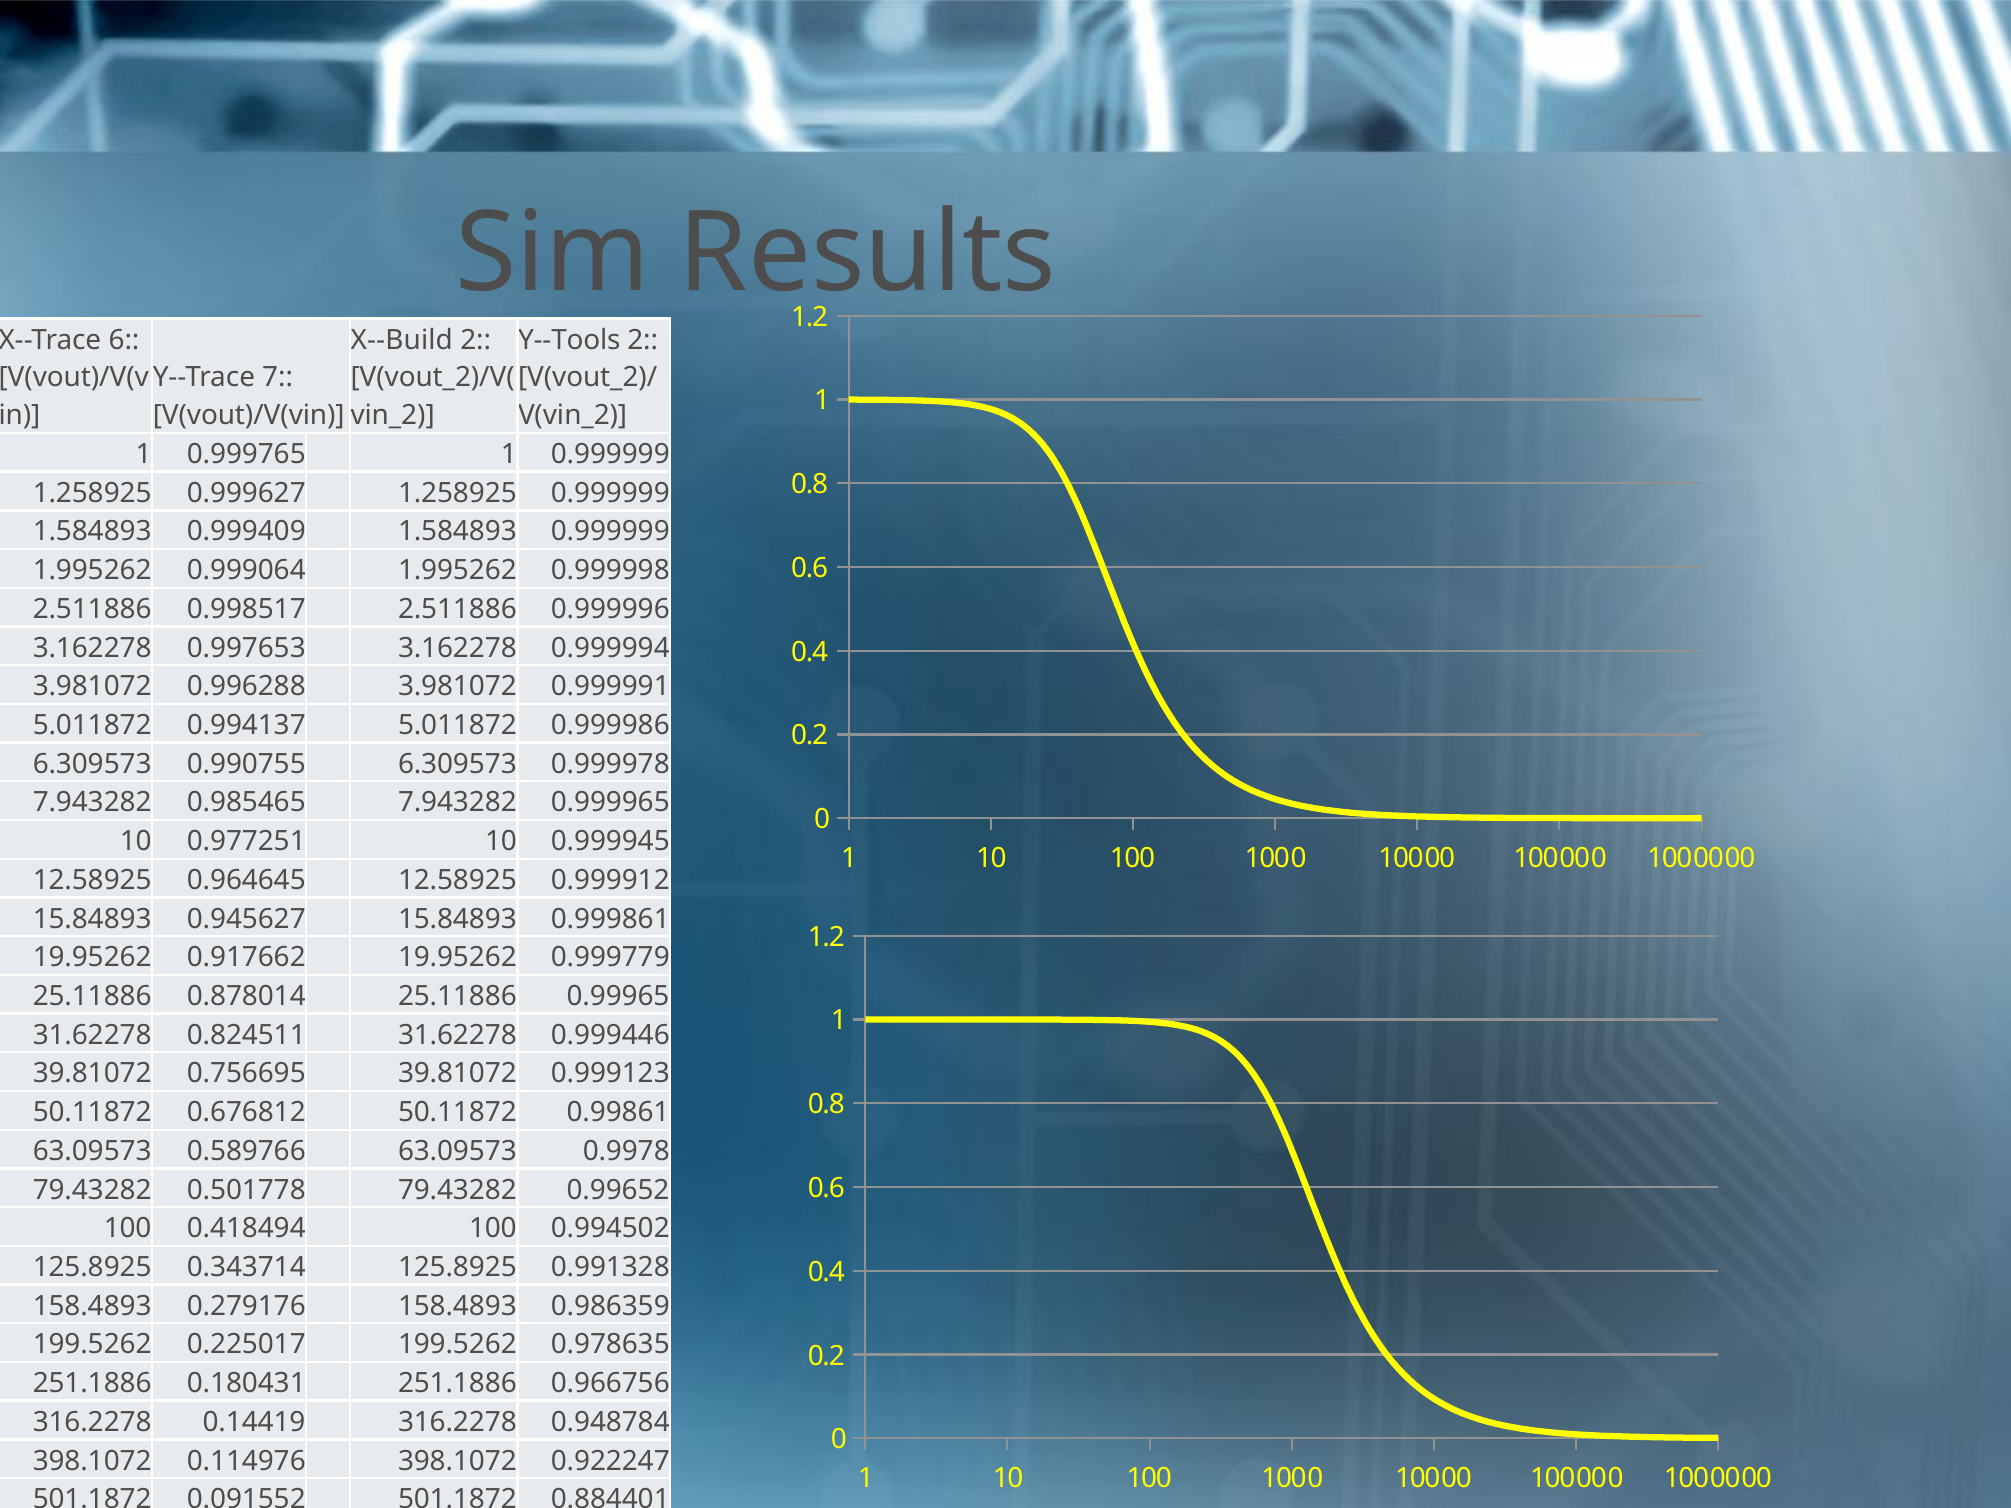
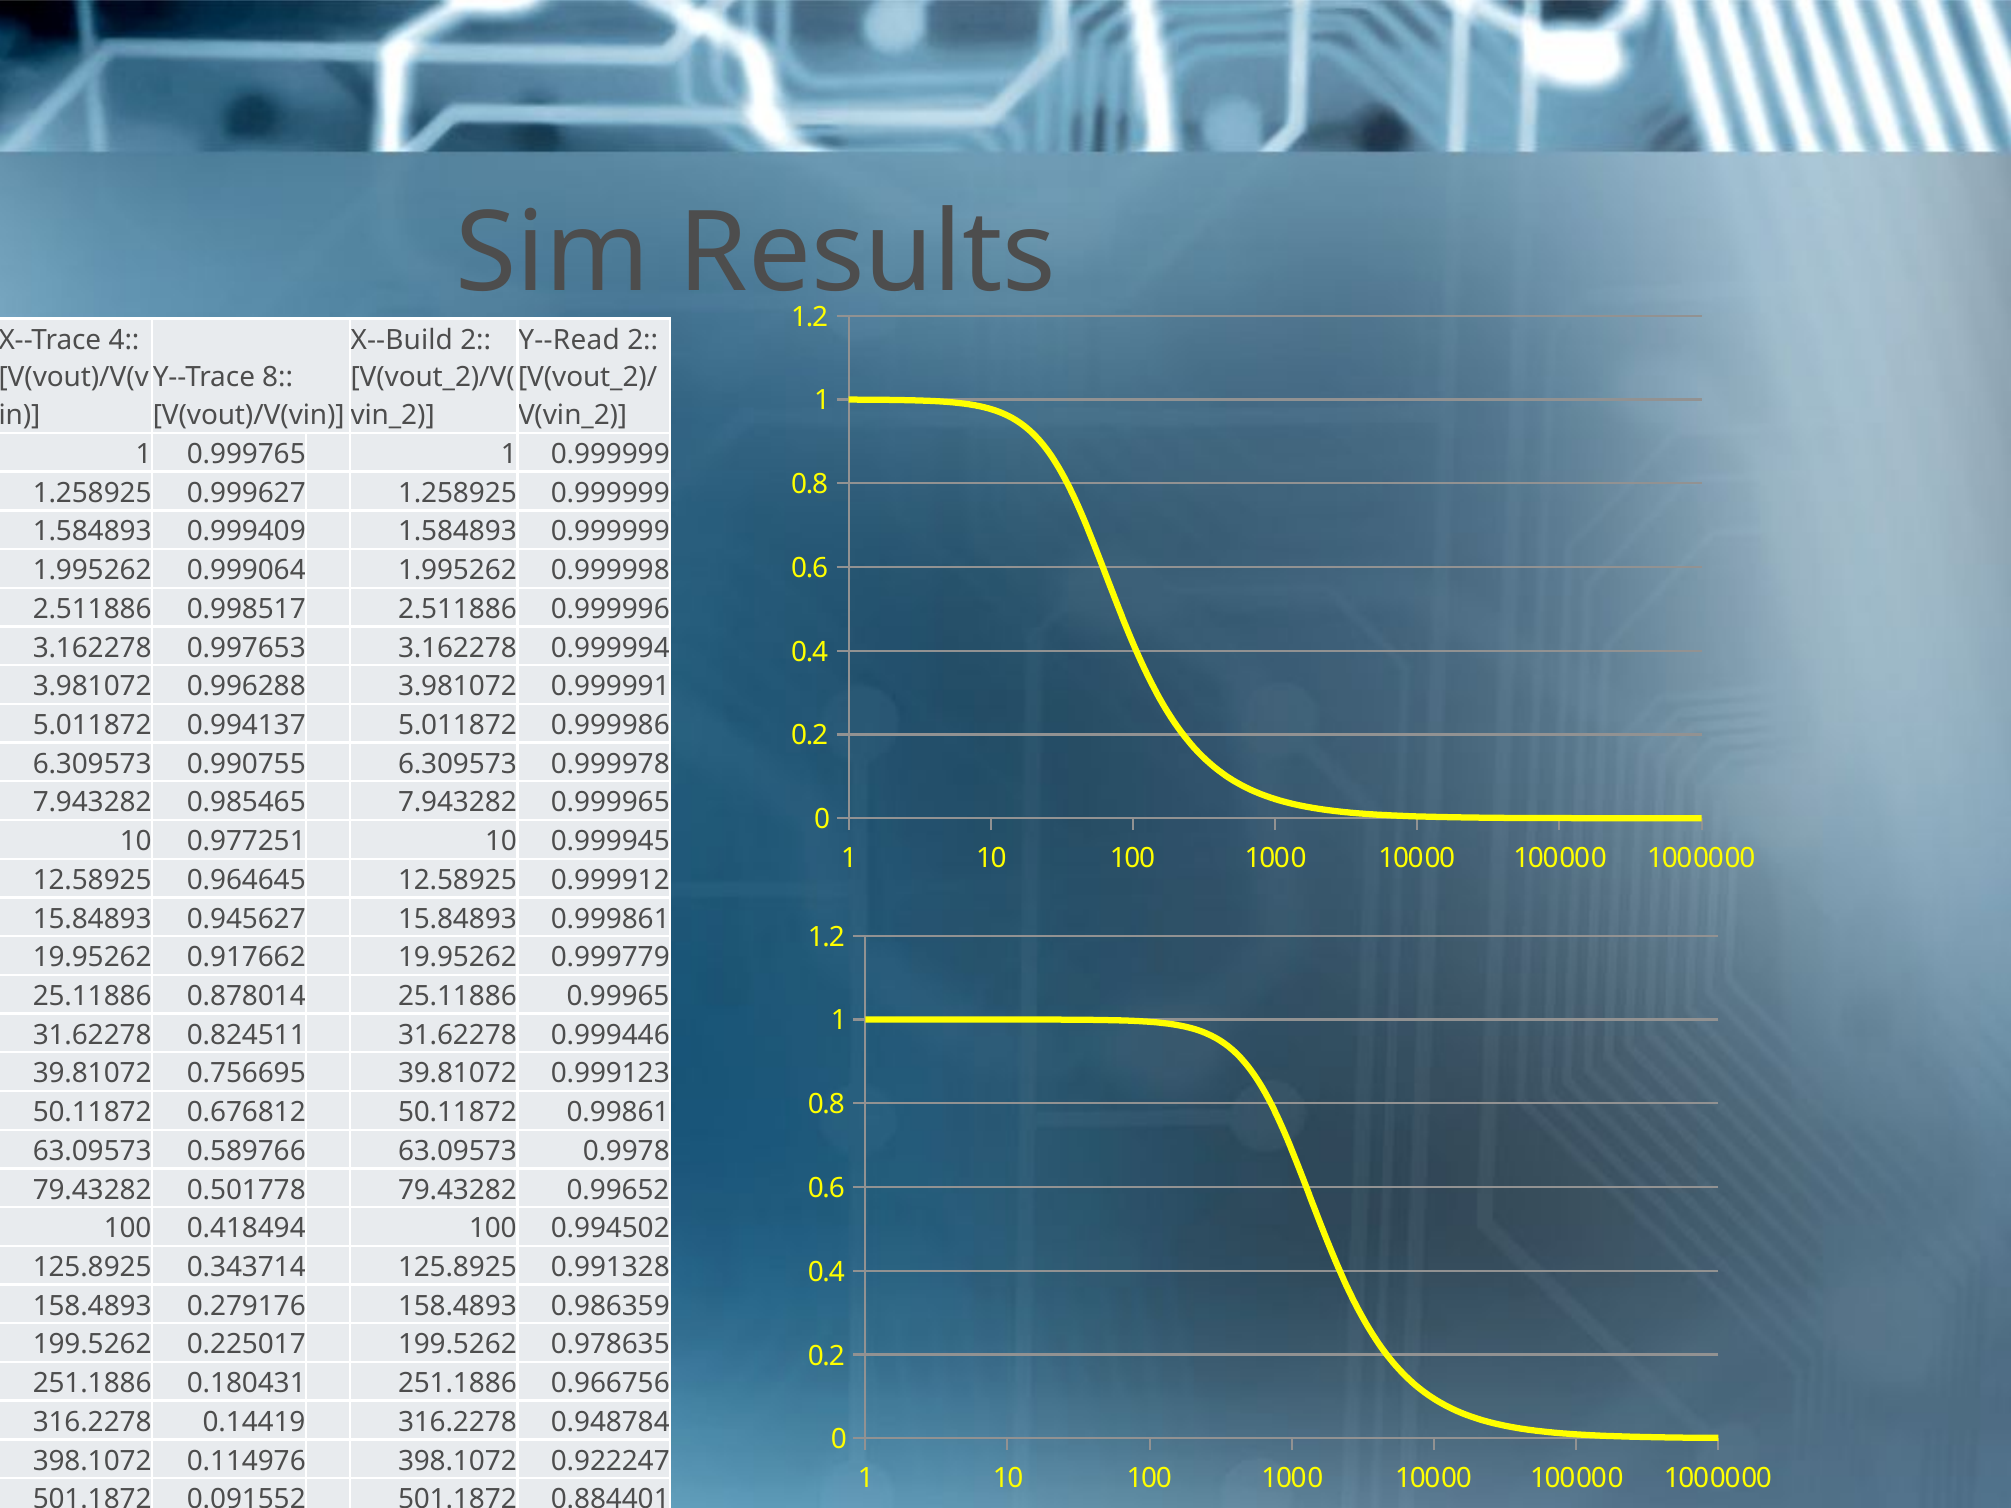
6: 6 -> 4 (124, 340)
Y--Tools: Y--Tools -> Y--Read (569, 340)
7: 7 -> 8 (278, 378)
